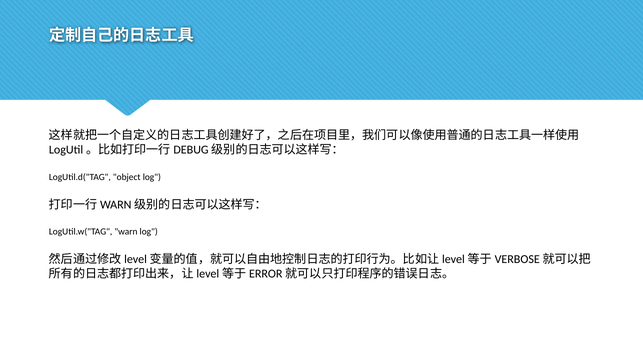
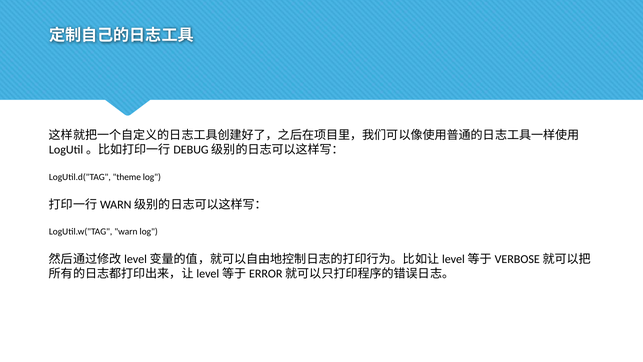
object: object -> theme (127, 177)
